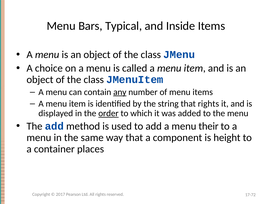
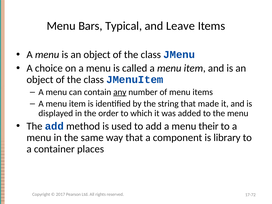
Inside: Inside -> Leave (180, 26)
that rights: rights -> made (208, 104)
order underline: present -> none (108, 113)
height: height -> library (227, 138)
